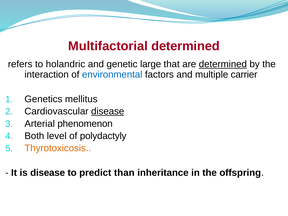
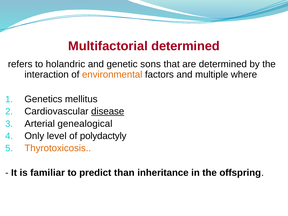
large: large -> sons (151, 64)
determined underline: present -> none (223, 64)
environmental colour: blue -> orange (112, 75)
carrier: carrier -> where (244, 75)
phenomenon: phenomenon -> genealogical (85, 124)
Both: Both -> Only (34, 136)
is disease: disease -> familiar (48, 173)
